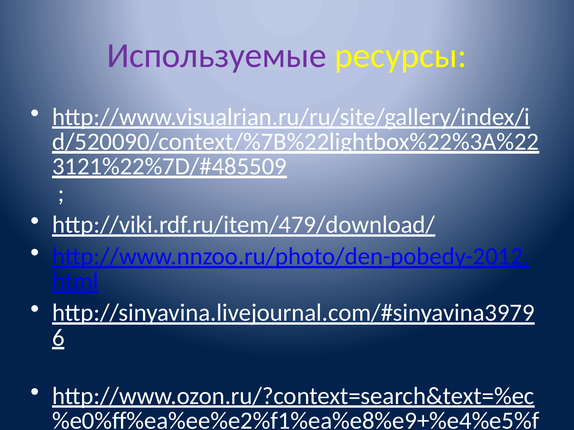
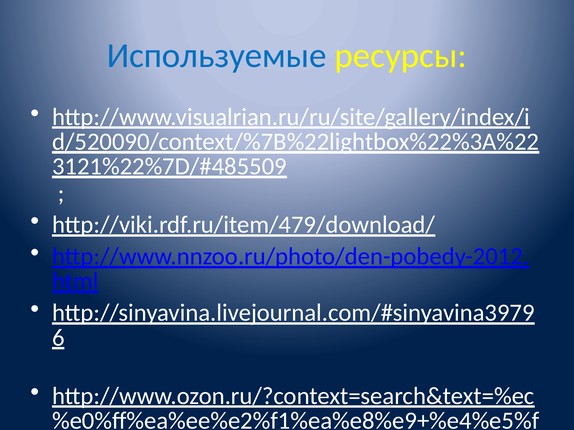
Используемые colour: purple -> blue (217, 56)
